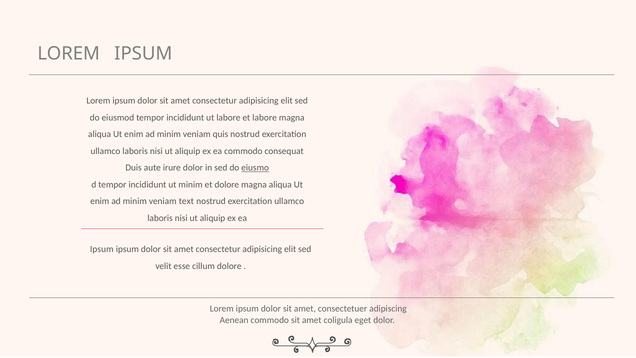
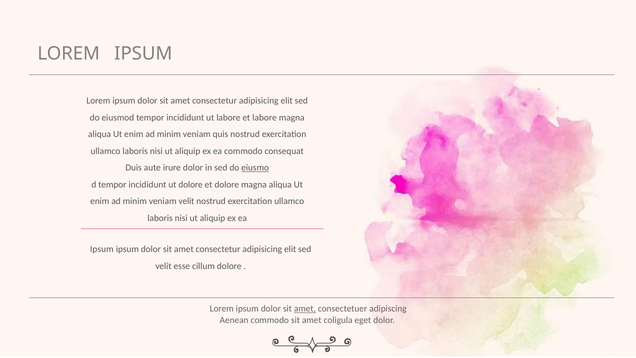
ut minim: minim -> dolore (191, 184)
veniam text: text -> velit (186, 201)
amet underline: none -> present (305, 309)
